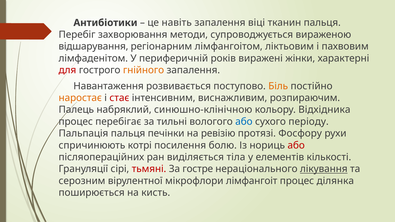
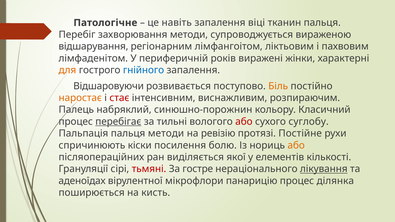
Антибіотики: Антибіотики -> Патологічне (105, 23)
для colour: red -> orange (67, 70)
гнійного colour: orange -> blue (144, 70)
Навантаження: Навантаження -> Відшаровуючи (109, 86)
синюшно-клінічною: синюшно-клінічною -> синюшно-порожнин (203, 110)
Відхідника: Відхідника -> Класичний (324, 110)
перебігає underline: none -> present (118, 122)
або colour: blue -> red (244, 122)
періоду: періоду -> суглобу (309, 122)
пальця печінки: печінки -> методи (166, 134)
Фосфору: Фосфору -> Постійне (300, 134)
котрі: котрі -> кіски (140, 145)
або colour: red -> orange (296, 145)
тіла: тіла -> якої (236, 157)
серозним: серозним -> аденоїдах (82, 181)
лімфангоіт: лімфангоіт -> панарицію (252, 181)
